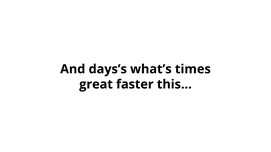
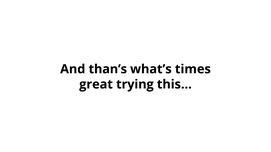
days’s: days’s -> than’s (108, 69)
faster: faster -> trying (135, 85)
